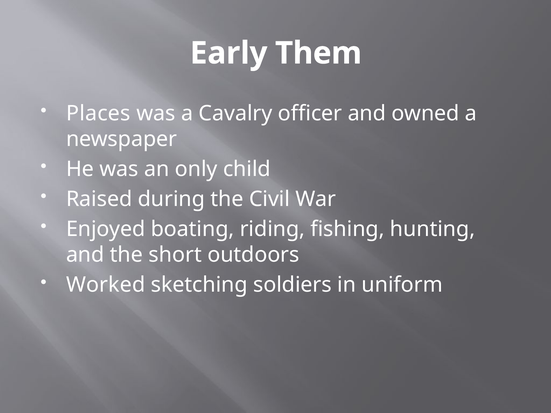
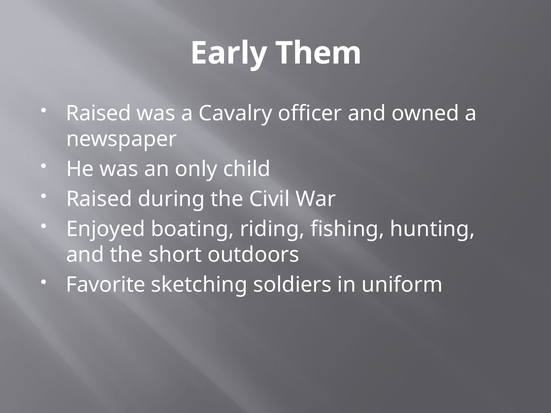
Places: Places -> Raised (99, 113)
Worked: Worked -> Favorite (106, 285)
